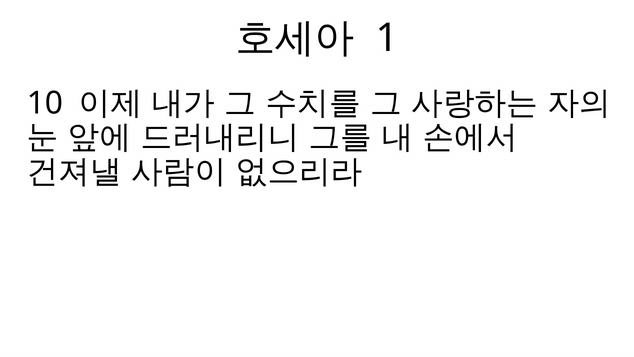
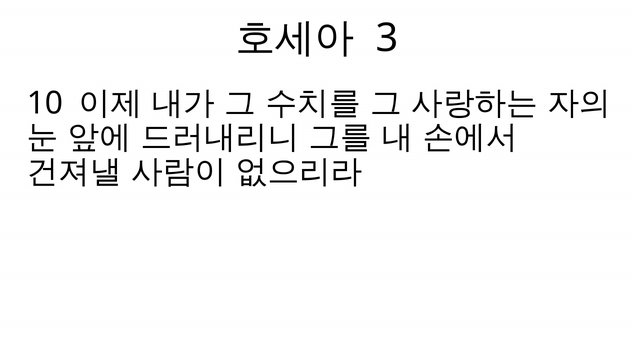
1: 1 -> 3 (387, 38)
